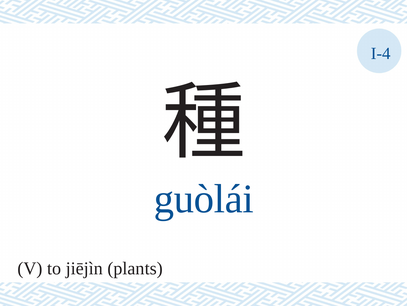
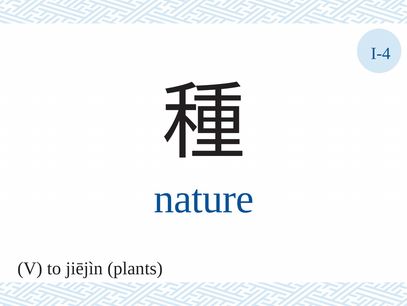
guòlái: guòlái -> nature (204, 199)
